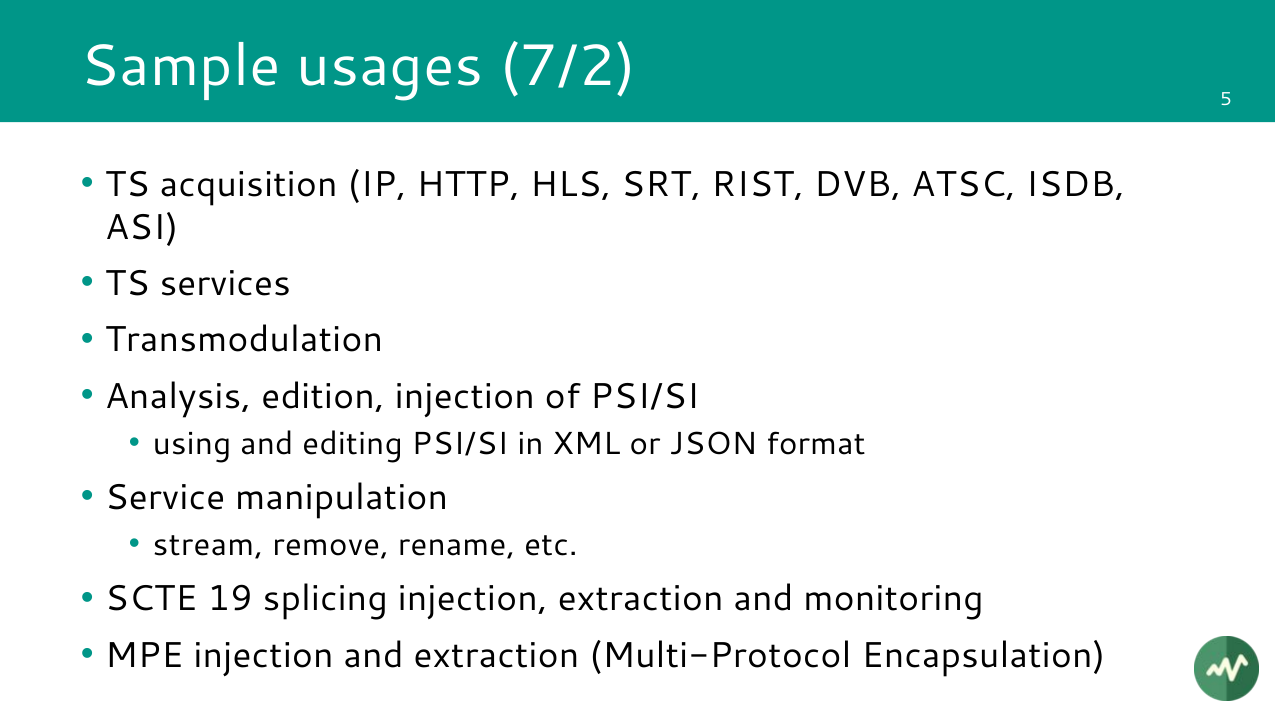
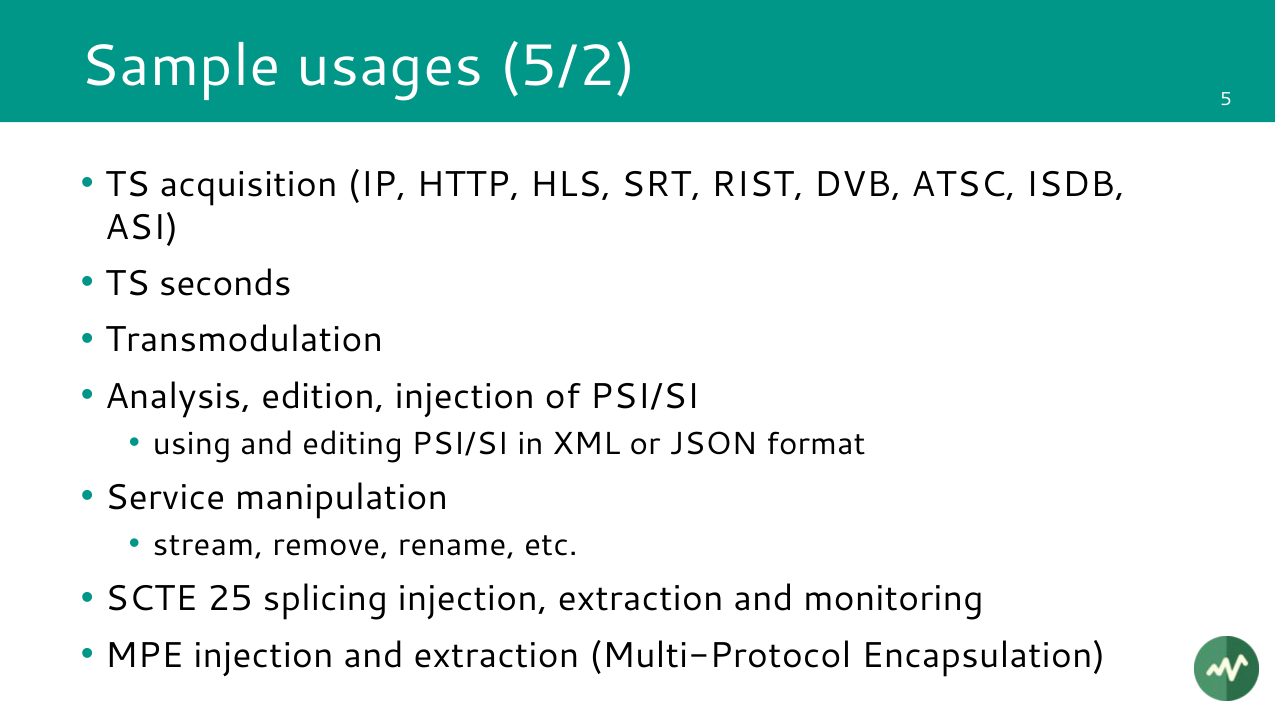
7/2: 7/2 -> 5/2 (568, 67)
services: services -> seconds (225, 284)
19: 19 -> 25 (230, 599)
